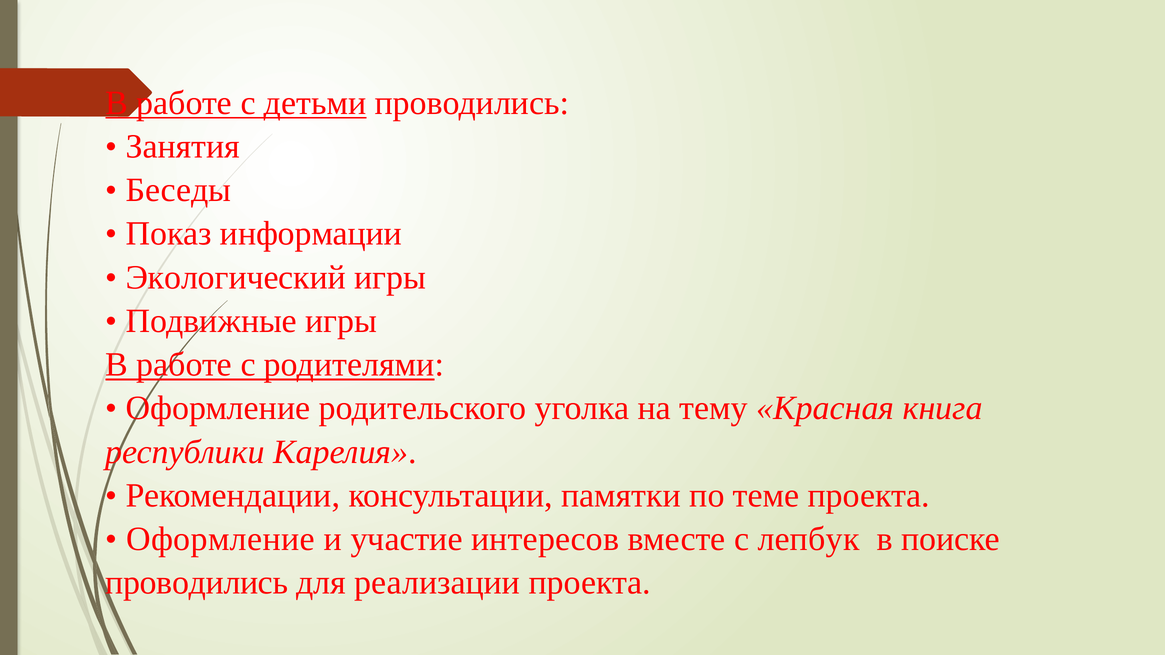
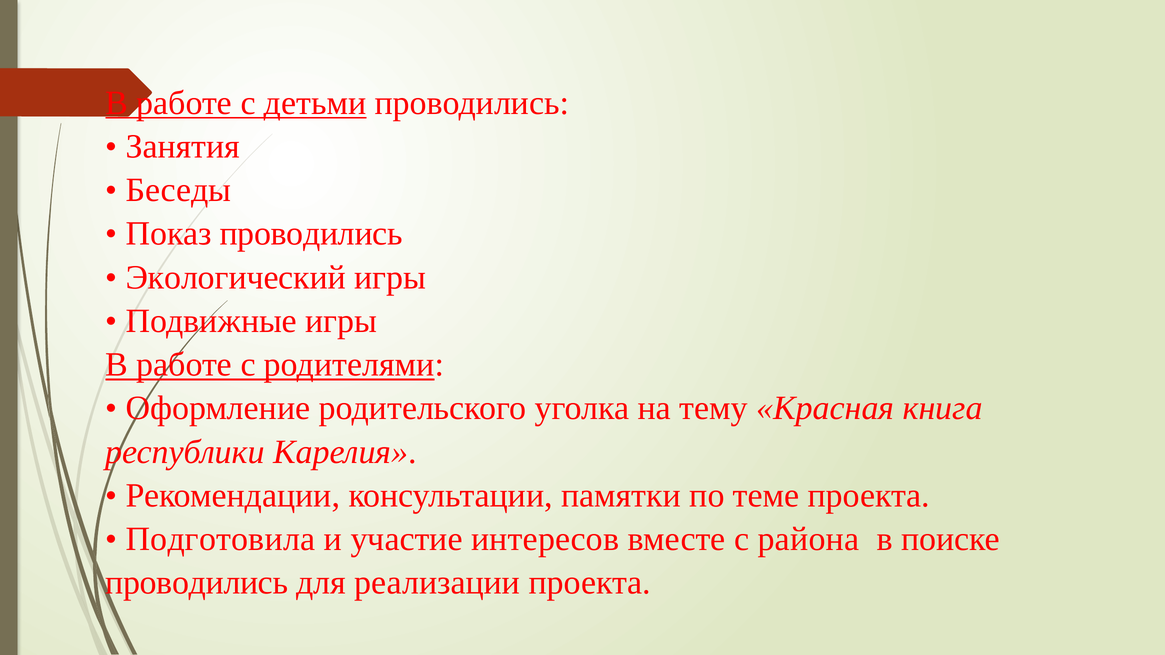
Показ информации: информации -> проводились (311, 234)
Оформление: Оформление -> Подготовила (220, 539)
лепбук: лепбук -> района (808, 539)
